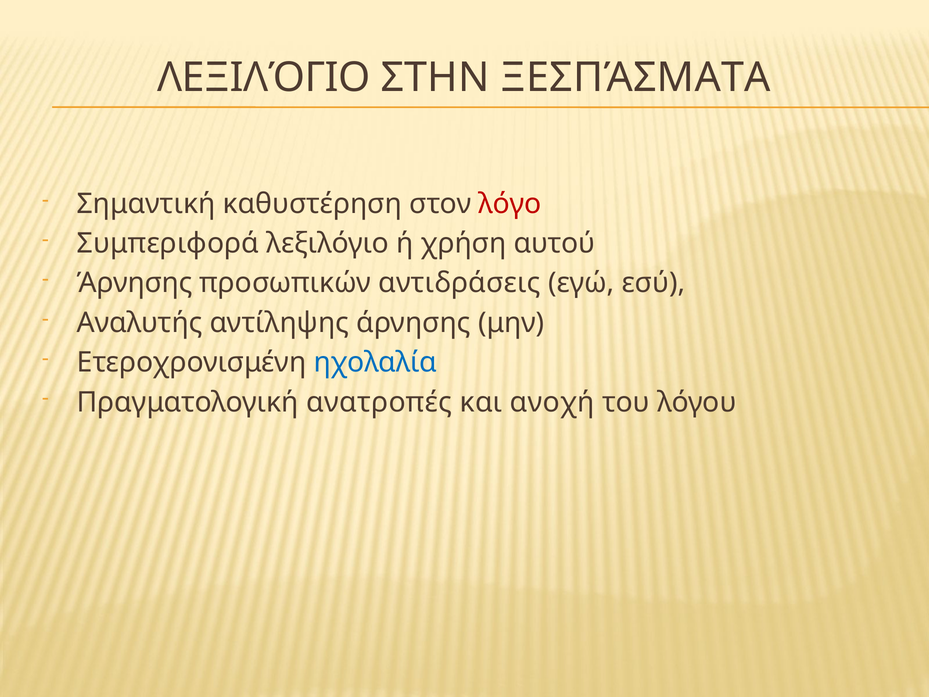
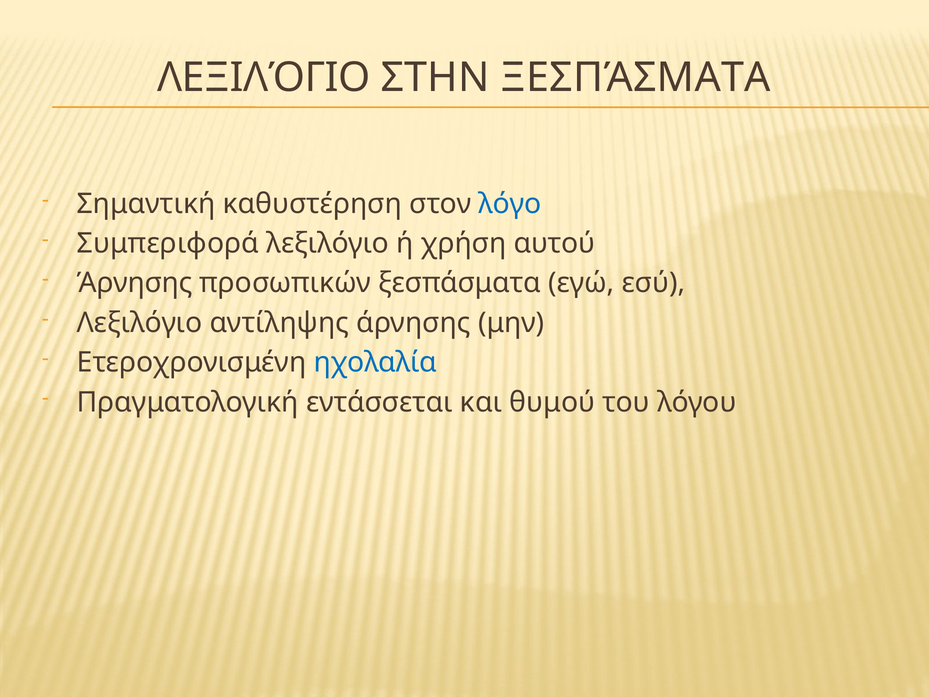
λόγο colour: red -> blue (510, 204)
προσωπικών αντιδράσεις: αντιδράσεις -> ξεσπάσματα (460, 283)
Αναλυτής: Αναλυτής -> Λεξιλόγιο (140, 323)
ανατροπές: ανατροπές -> εντάσσεται (379, 402)
ανοχή: ανοχή -> θυμού (552, 402)
